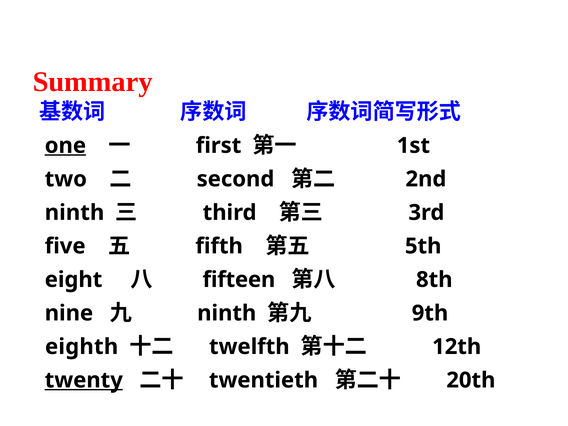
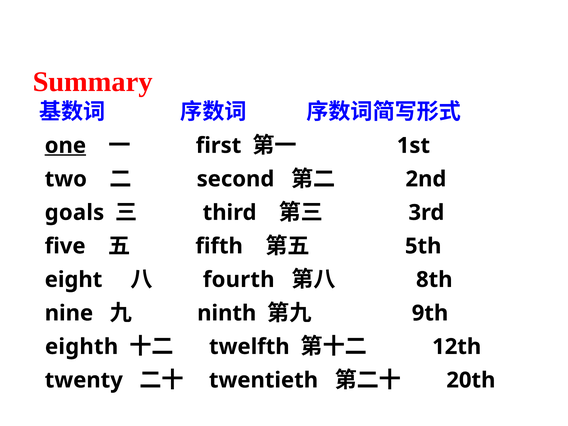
ninth: ninth -> goals (74, 213)
fifteen: fifteen -> fourth (239, 280)
twenty underline: present -> none (84, 380)
